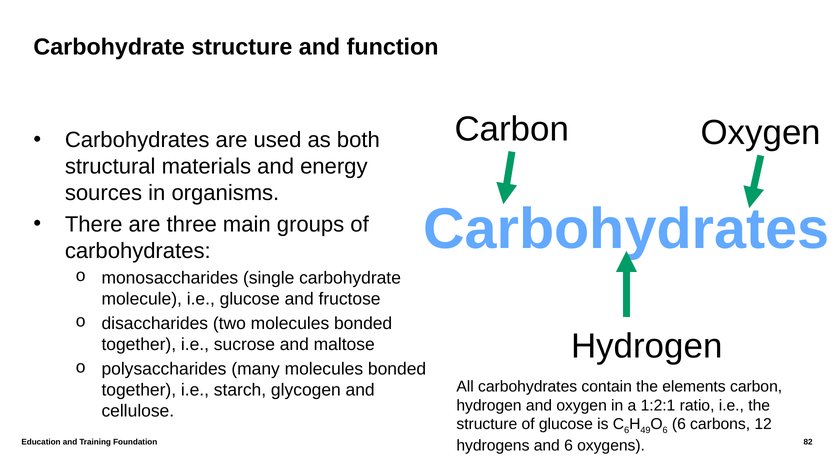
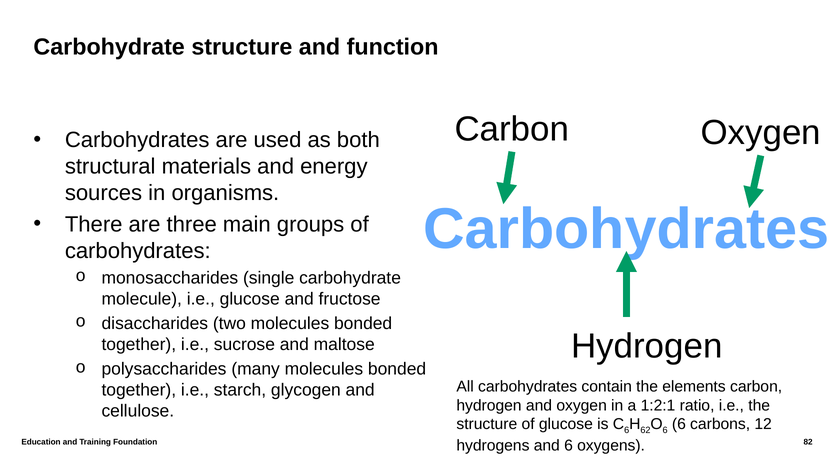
49: 49 -> 62 (645, 431)
